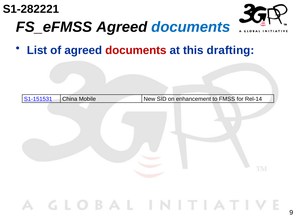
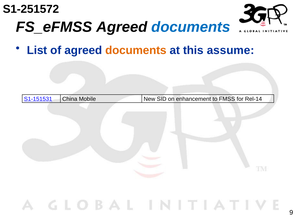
S1-282221: S1-282221 -> S1-251572 (31, 9)
documents colour: red -> orange (136, 50)
drafting: drafting -> assume (231, 50)
